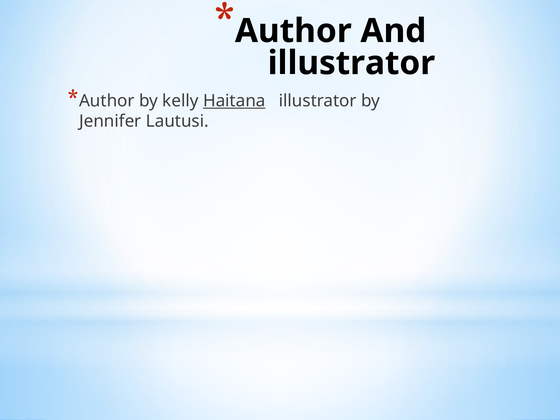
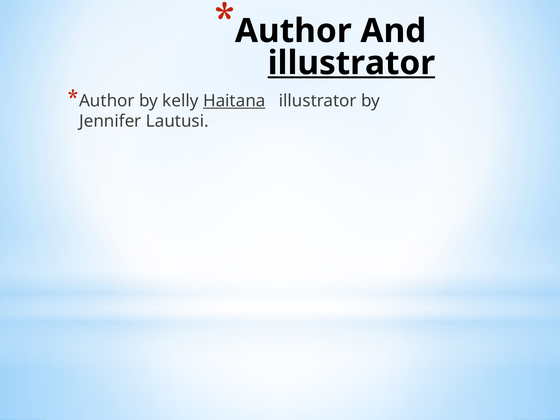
illustrator underline: none -> present (351, 63)
